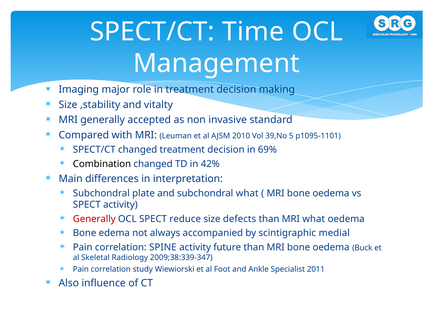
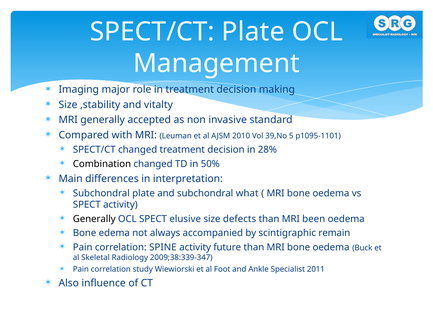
SPECT/CT Time: Time -> Plate (253, 32)
69%: 69% -> 28% (267, 150)
42%: 42% -> 50% (210, 164)
Generally colour: red -> black (94, 219)
reduce: reduce -> elusive (185, 219)
MRI what: what -> been (314, 219)
medial: medial -> remain (334, 233)
